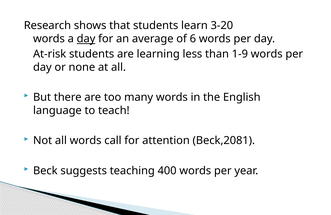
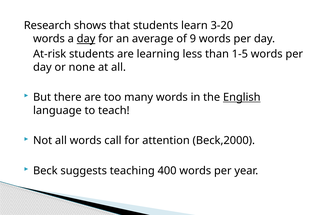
6: 6 -> 9 (193, 39)
1-9: 1-9 -> 1-5 (240, 54)
English underline: none -> present (242, 97)
Beck,2081: Beck,2081 -> Beck,2000 (224, 141)
